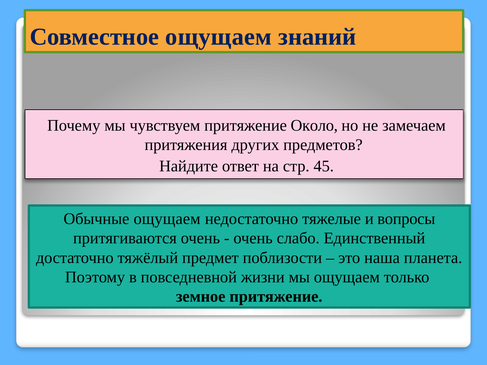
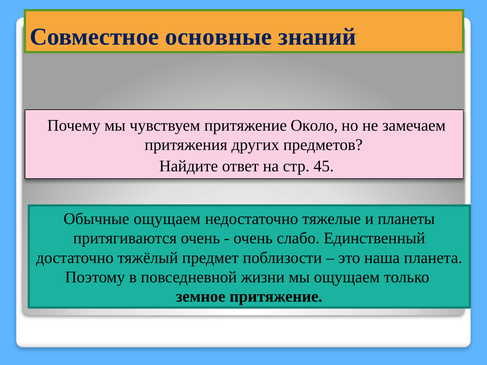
Совместное ощущаем: ощущаем -> основные (219, 37)
вопросы: вопросы -> планеты (406, 219)
